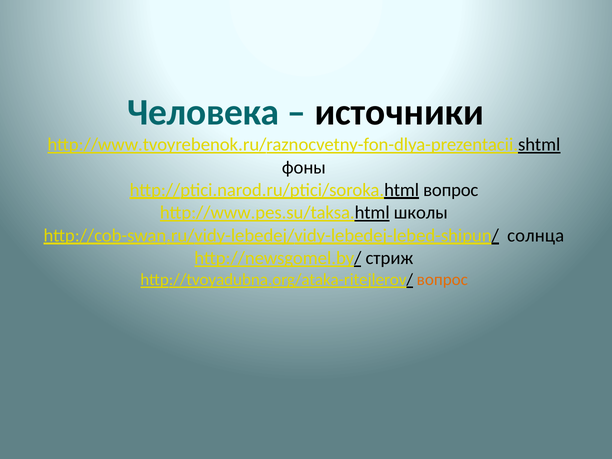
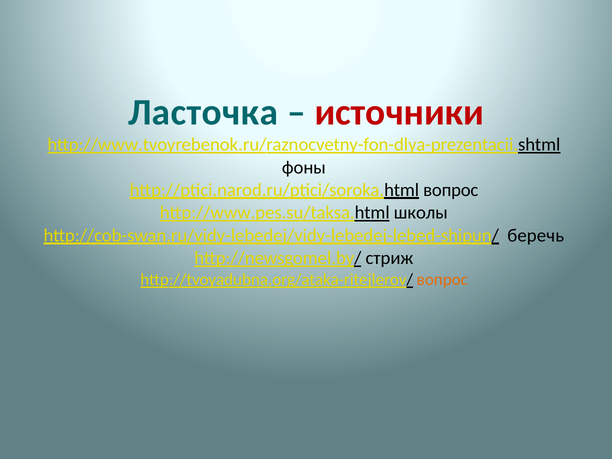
Человека: Человека -> Ласточка (203, 112)
источники colour: black -> red (399, 112)
солнца: солнца -> беречь (536, 235)
